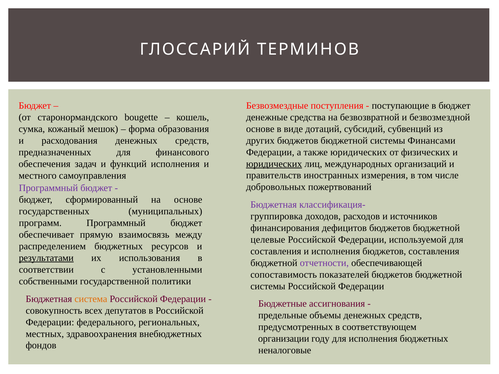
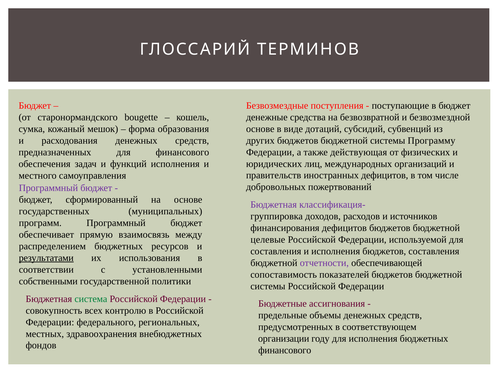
Финансами: Финансами -> Программу (432, 141)
также юридических: юридических -> действующая (359, 152)
юридических underline: present -> none (274, 164)
иностранных измерения: измерения -> дефицитов (385, 176)
система colour: orange -> green (91, 299)
депутатов: депутатов -> контролю (126, 311)
неналоговые: неналоговые -> финансового (285, 350)
